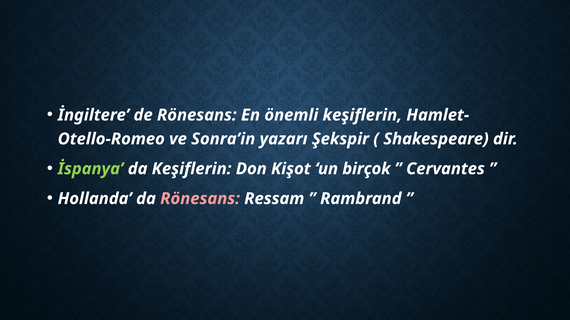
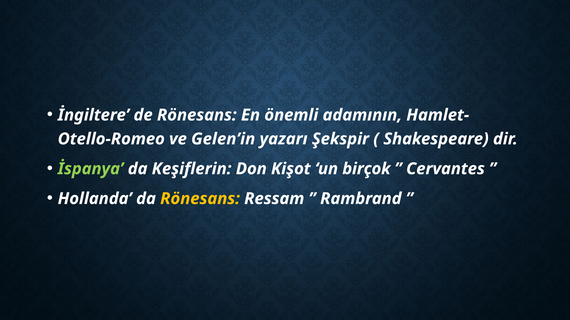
önemli keşiflerin: keşiflerin -> adamının (362, 115)
Sonra’in: Sonra’in -> Gelen’in (223, 139)
Rönesans colour: pink -> yellow (200, 199)
